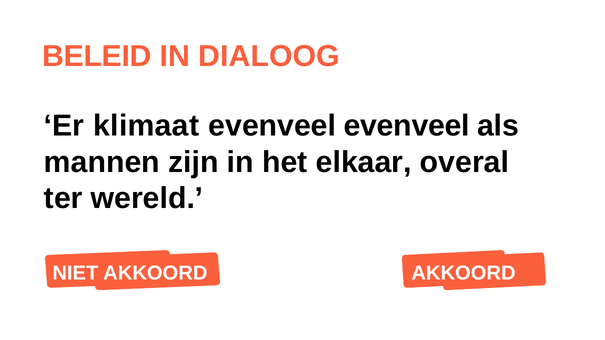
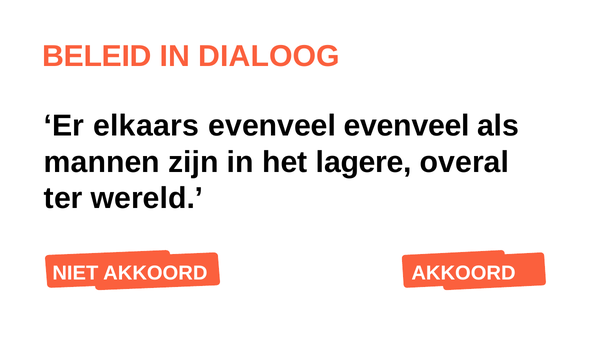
klimaat: klimaat -> elkaars (146, 126)
elkaar: elkaar -> lagere (364, 162)
